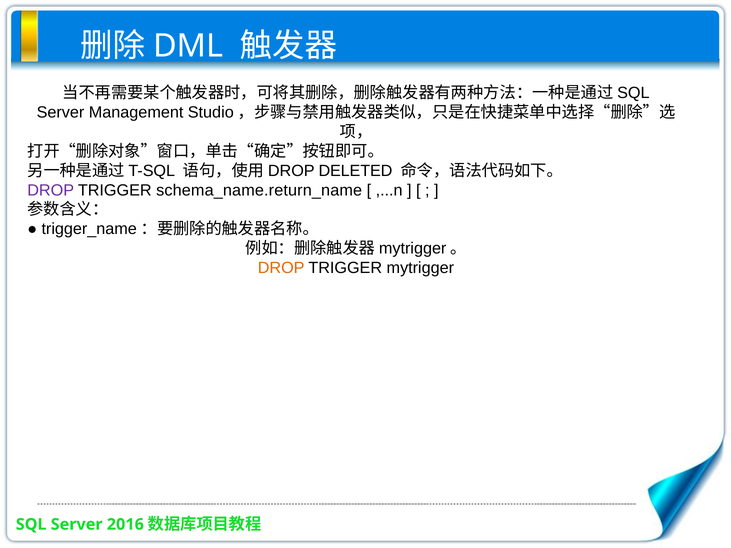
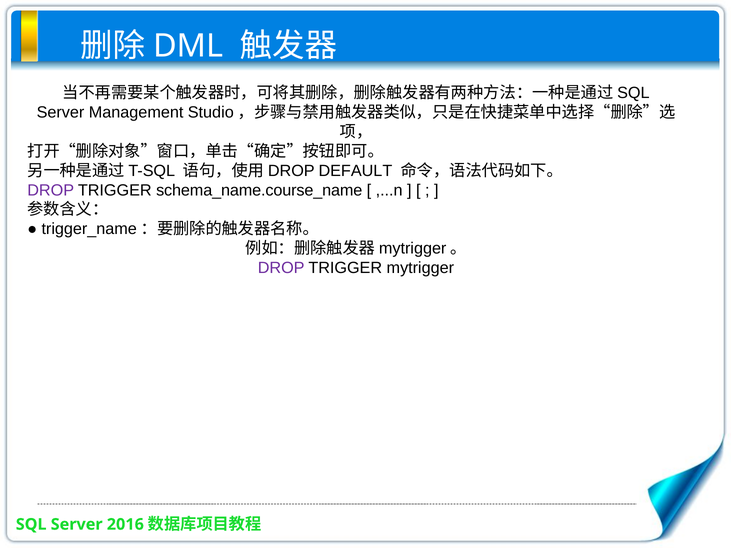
DELETED: DELETED -> DEFAULT (355, 171)
schema_name.return_name: schema_name.return_name -> schema_name.course_name (259, 190)
DROP colour: orange -> purple (281, 268)
